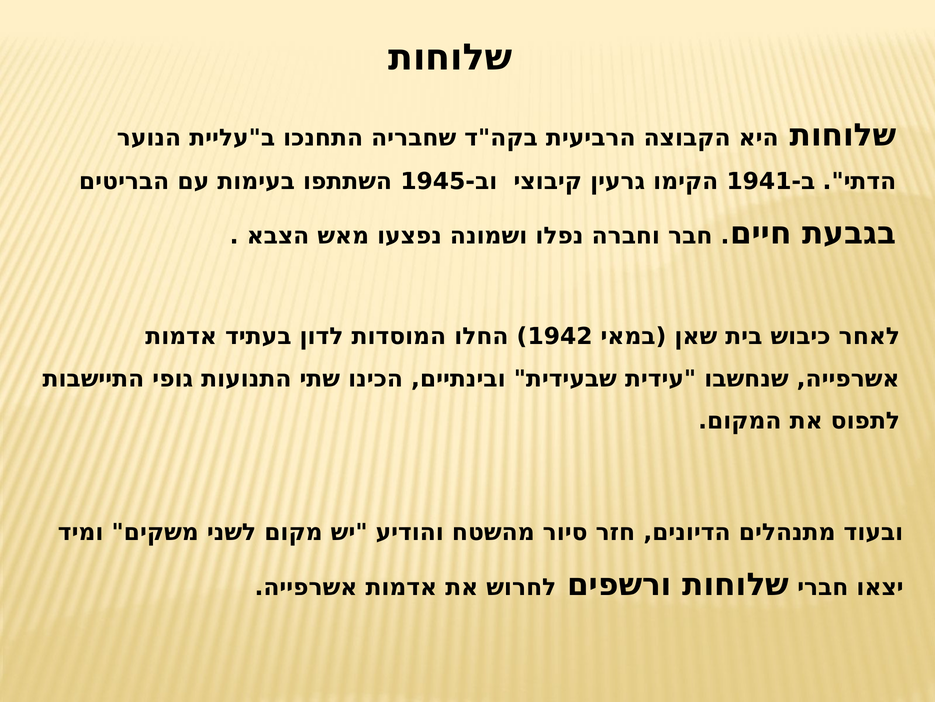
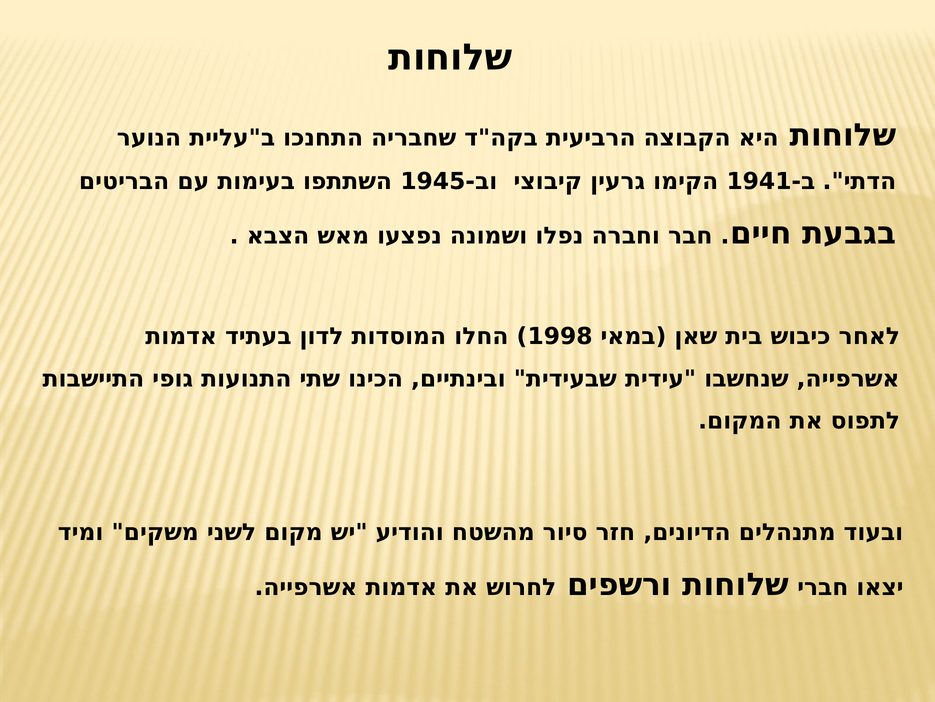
1942: 1942 -> 1998 (560, 336)
